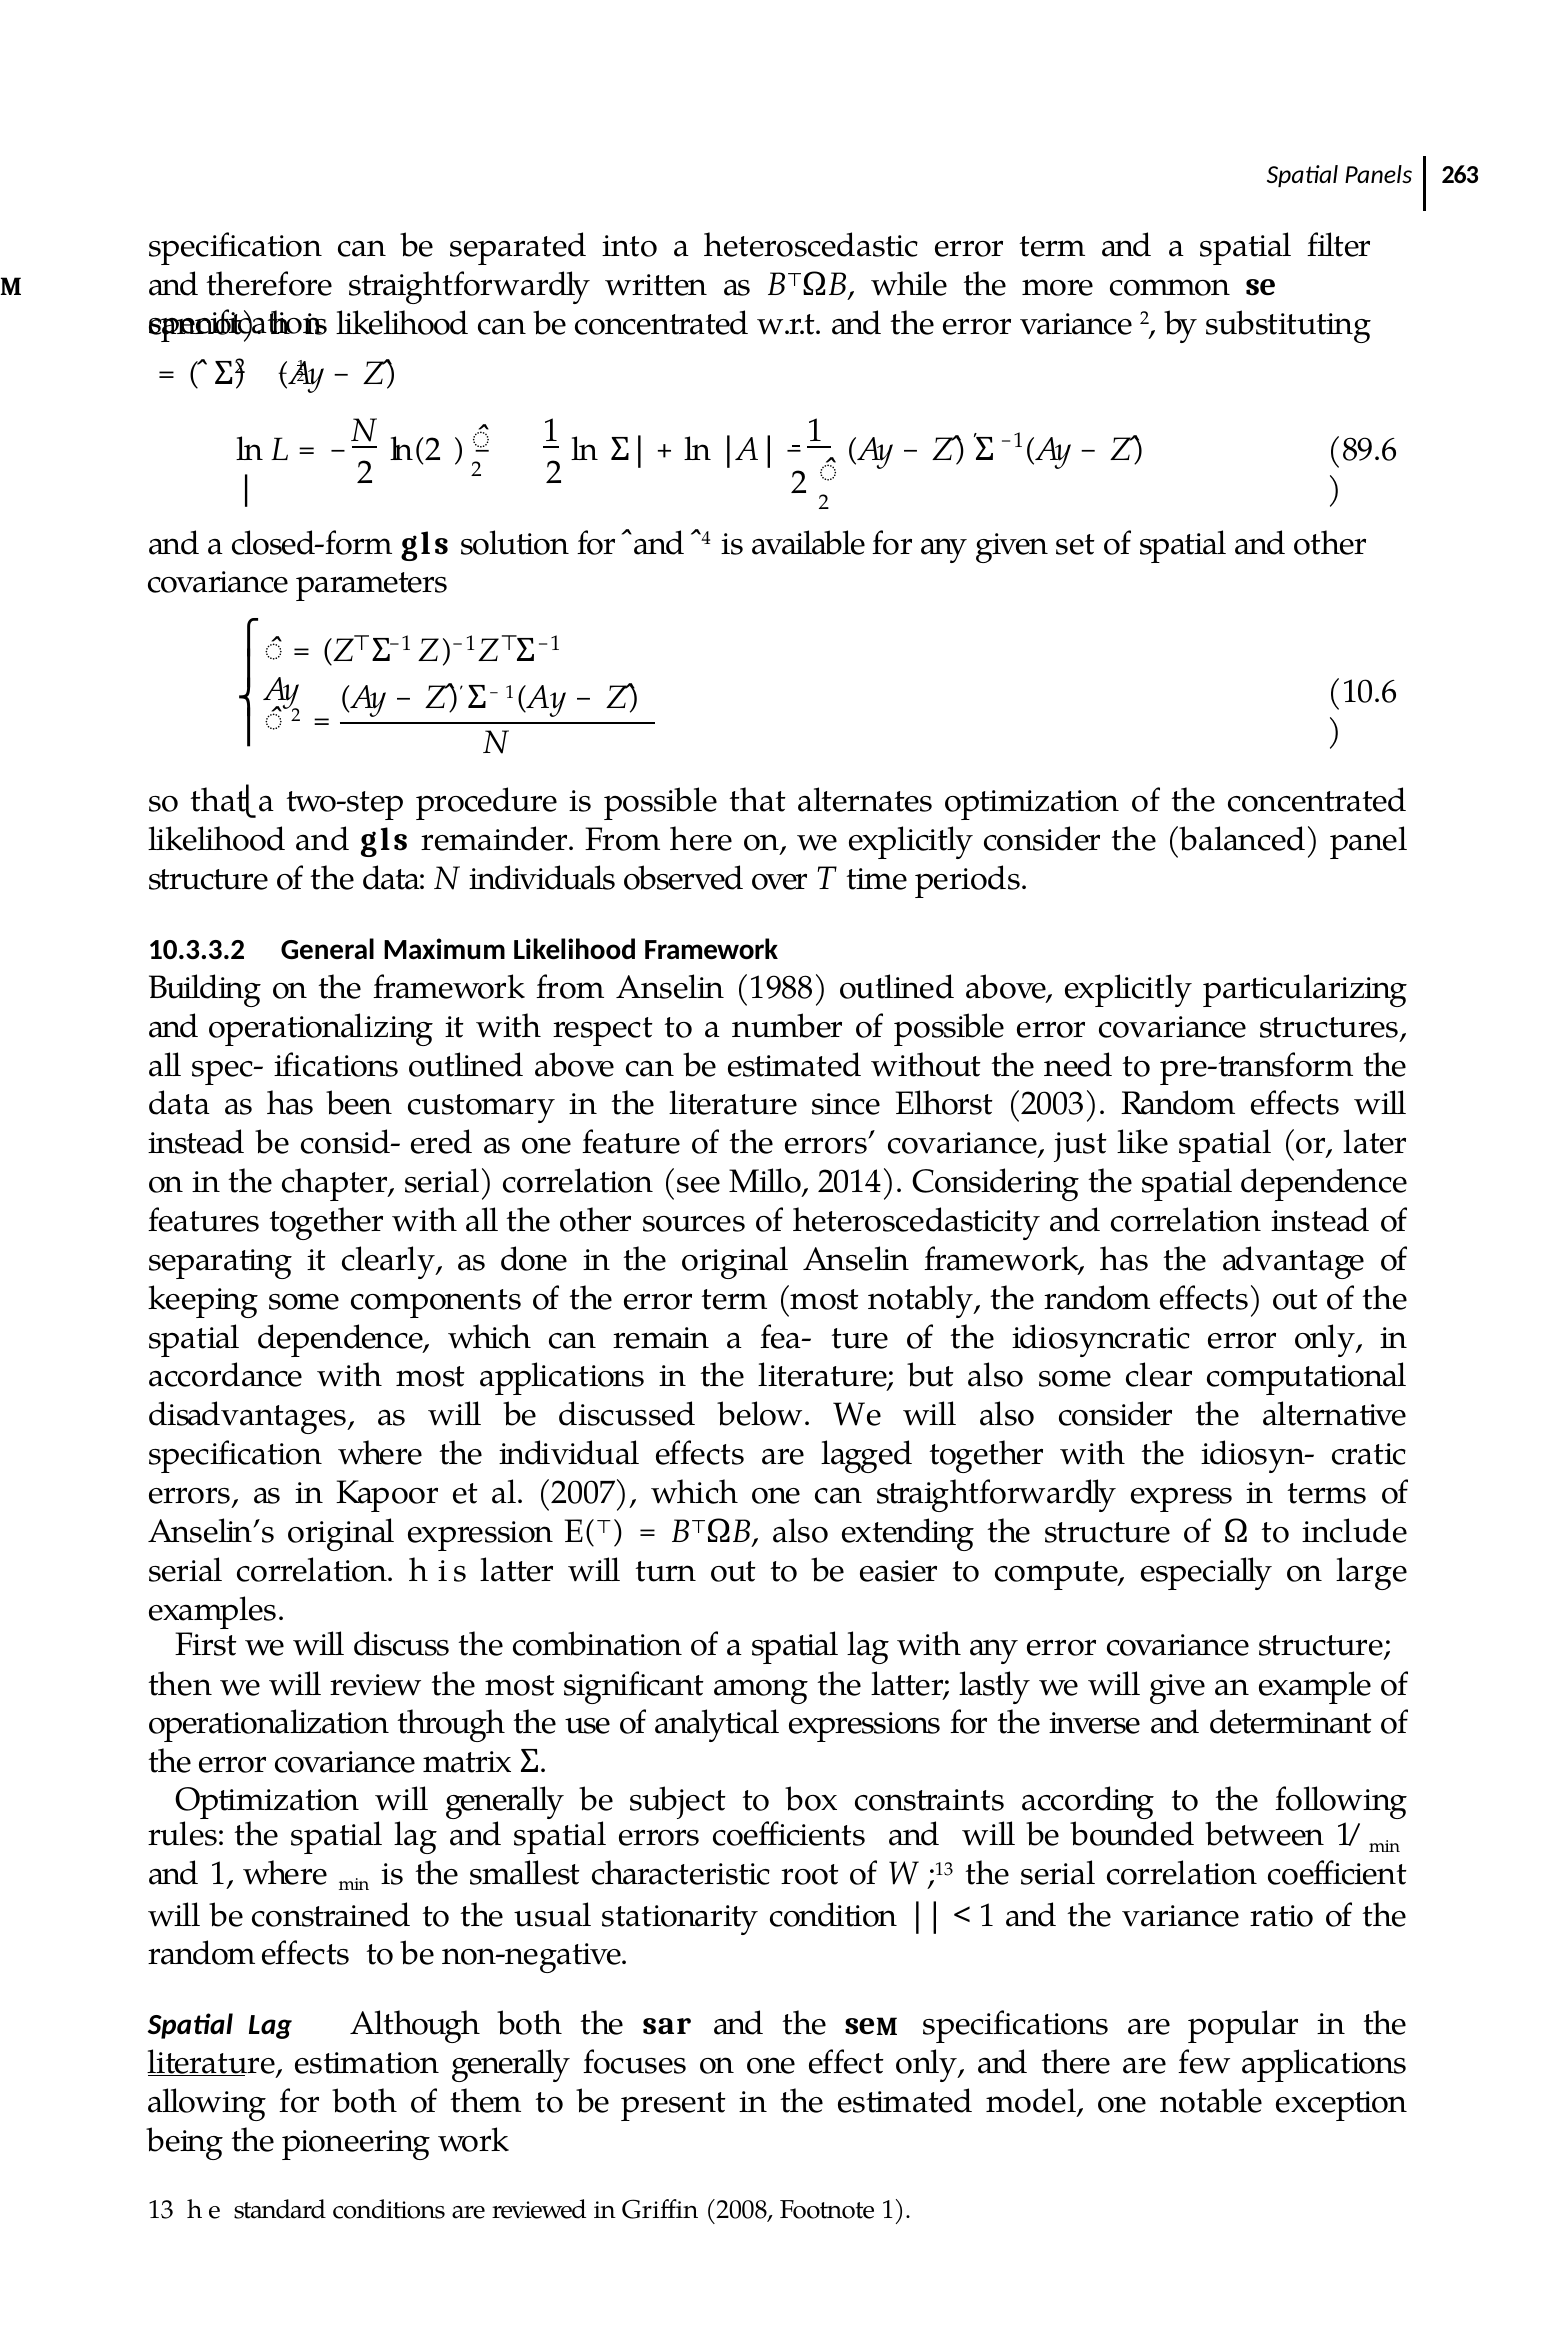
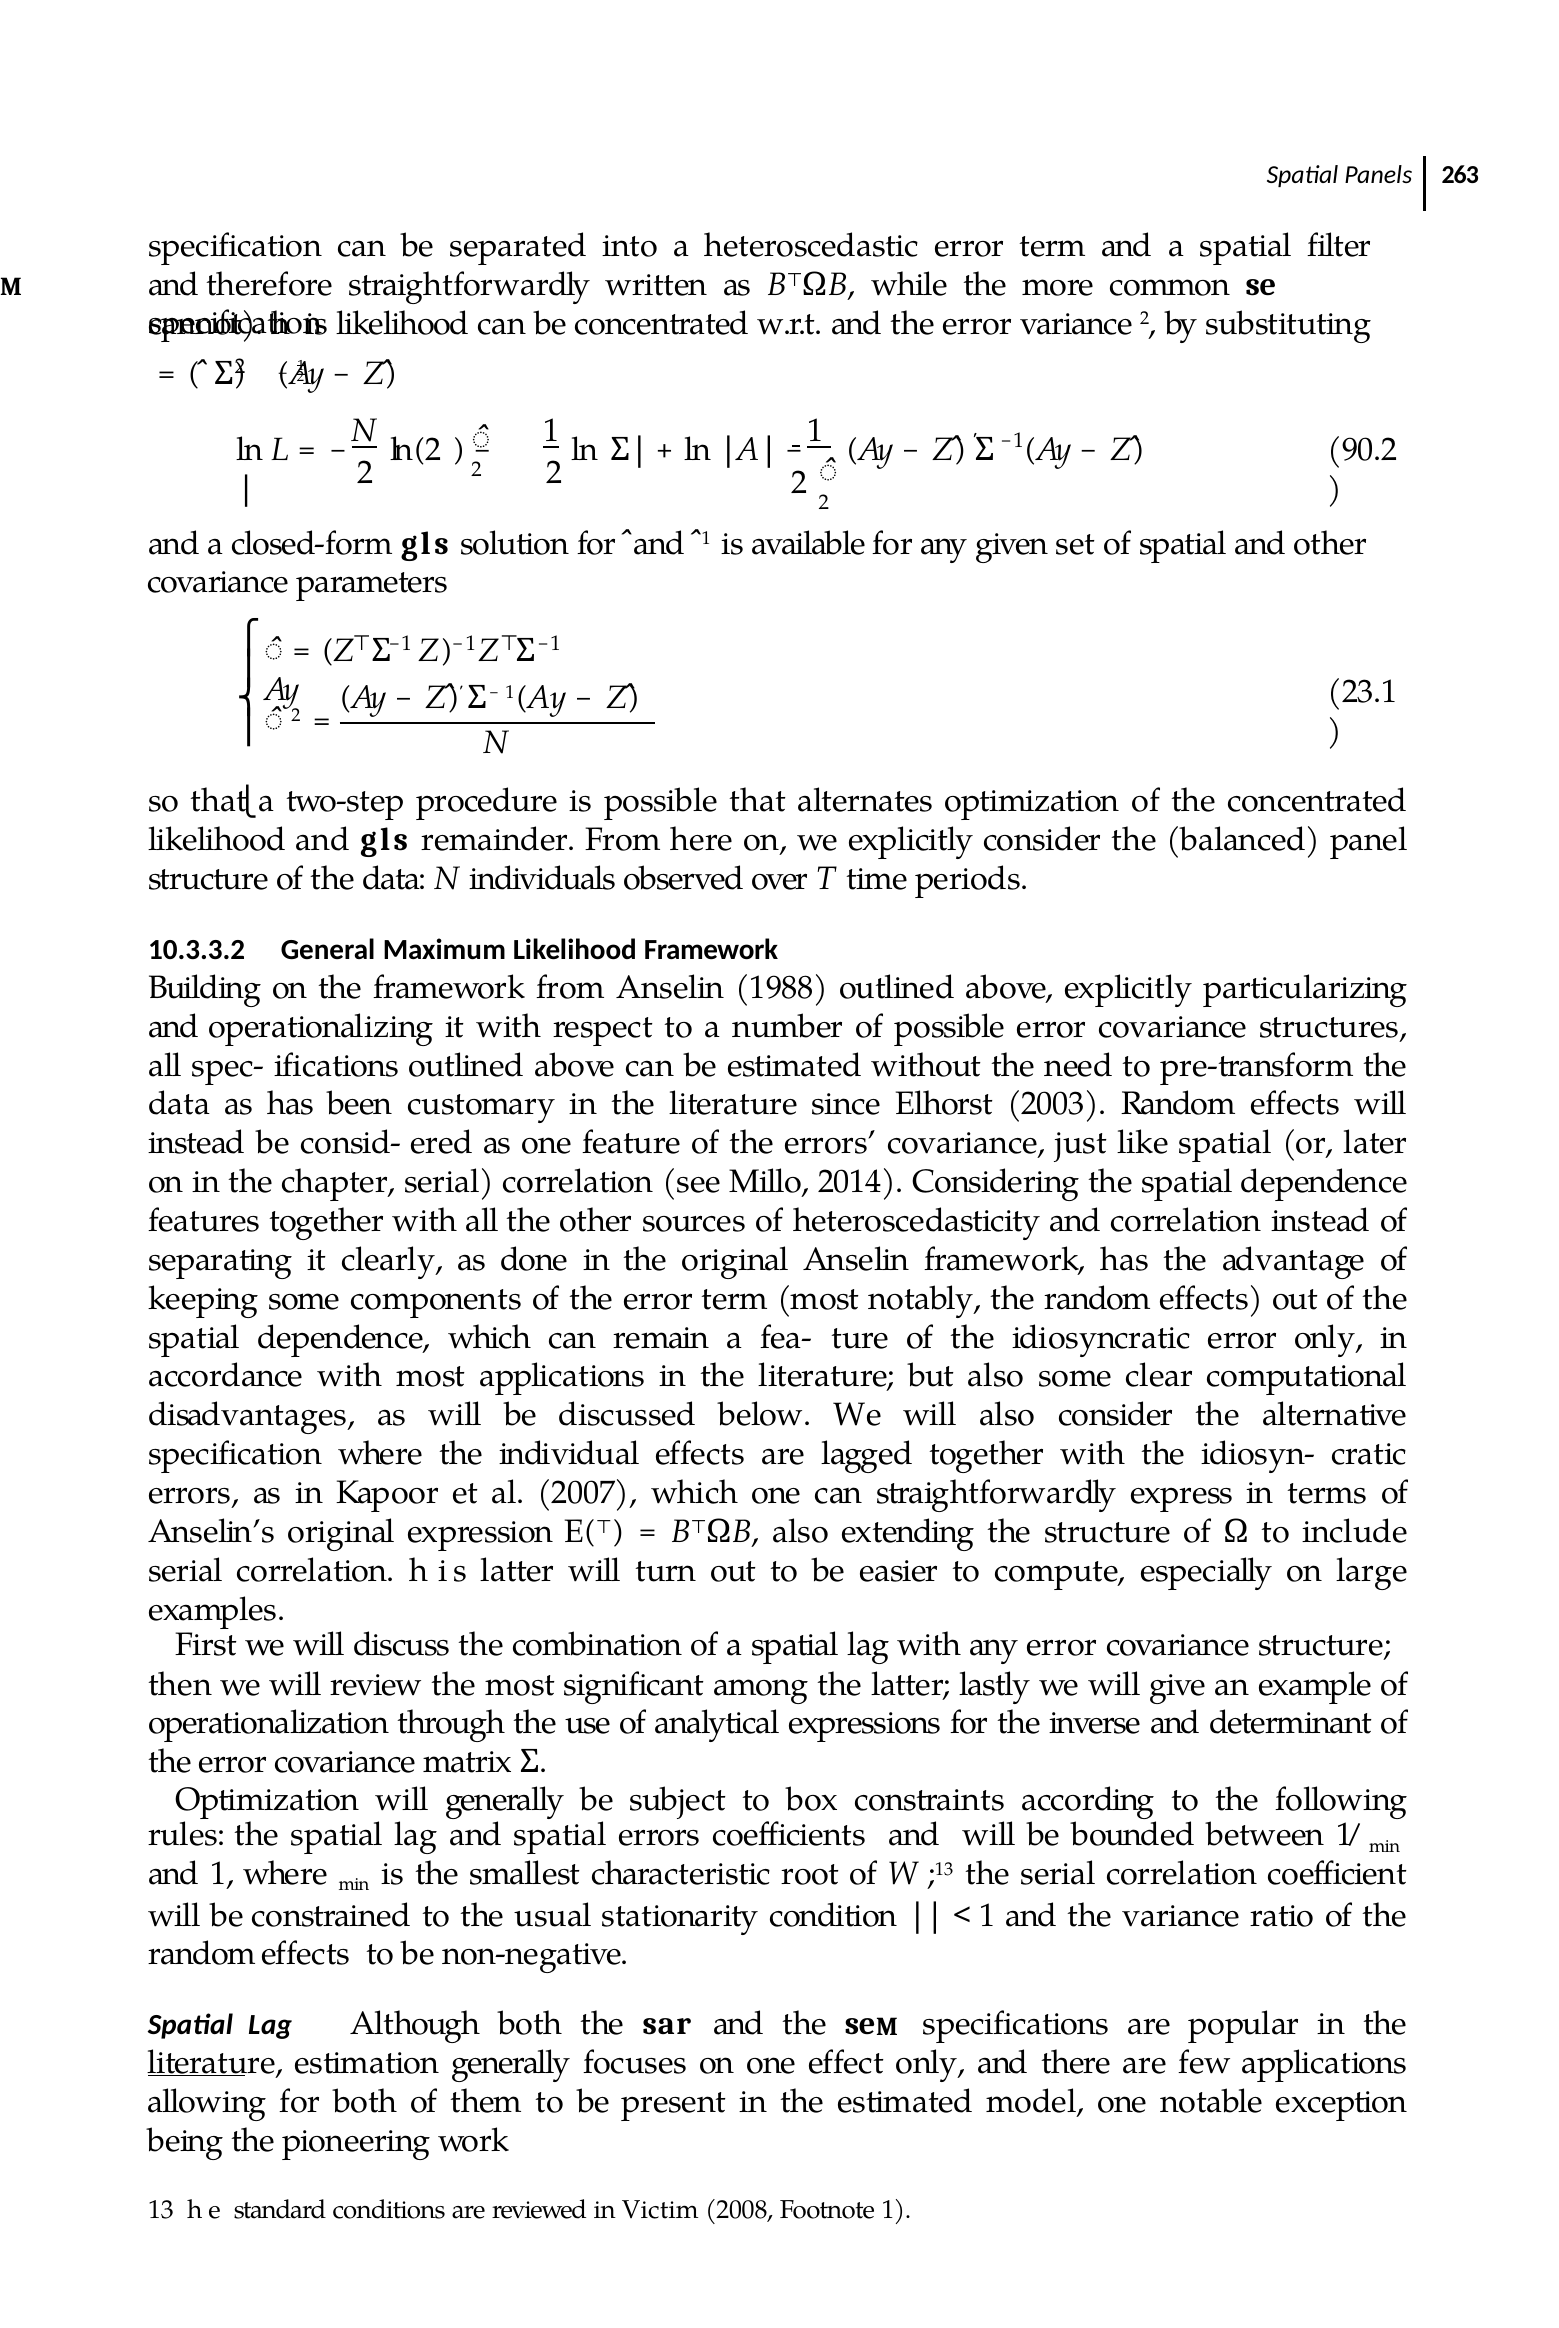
89.6: 89.6 -> 90.2 (1363, 450)
4: 4 -> 1 (706, 539)
10.6: 10.6 -> 23.1 (1363, 692)
Griﬃn: Griﬃn -> Victim (660, 2211)
